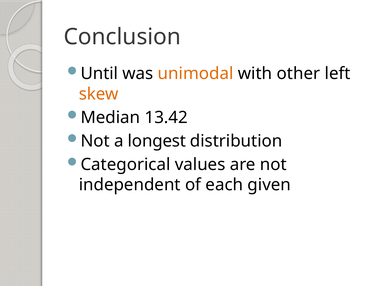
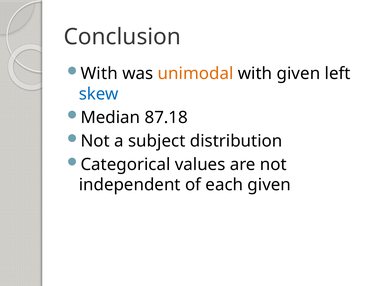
Until: Until -> With (99, 74)
with other: other -> given (298, 74)
skew colour: orange -> blue (99, 94)
13.42: 13.42 -> 87.18 (166, 117)
longest: longest -> subject (157, 141)
